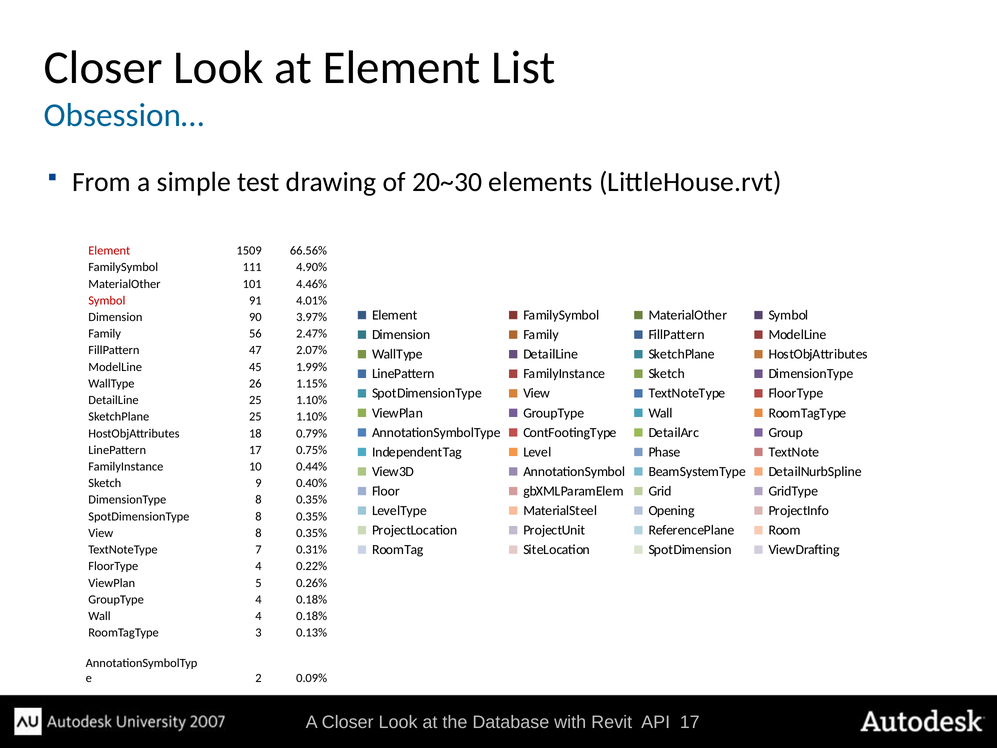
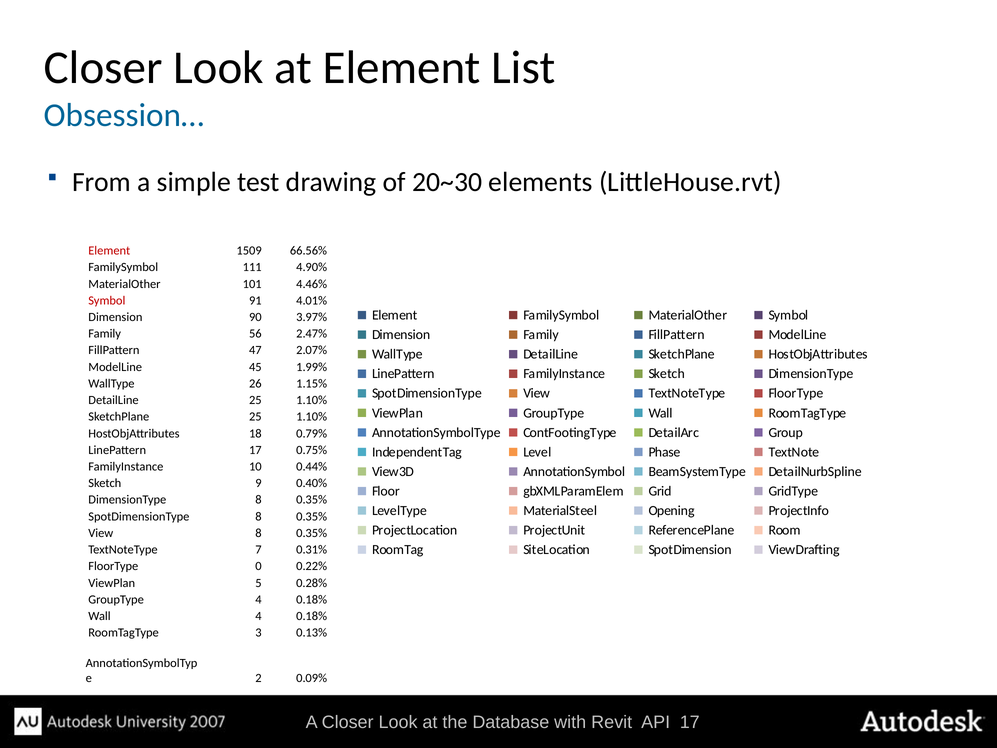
FloorType 4: 4 -> 0 (259, 566)
0.26%: 0.26% -> 0.28% (312, 583)
